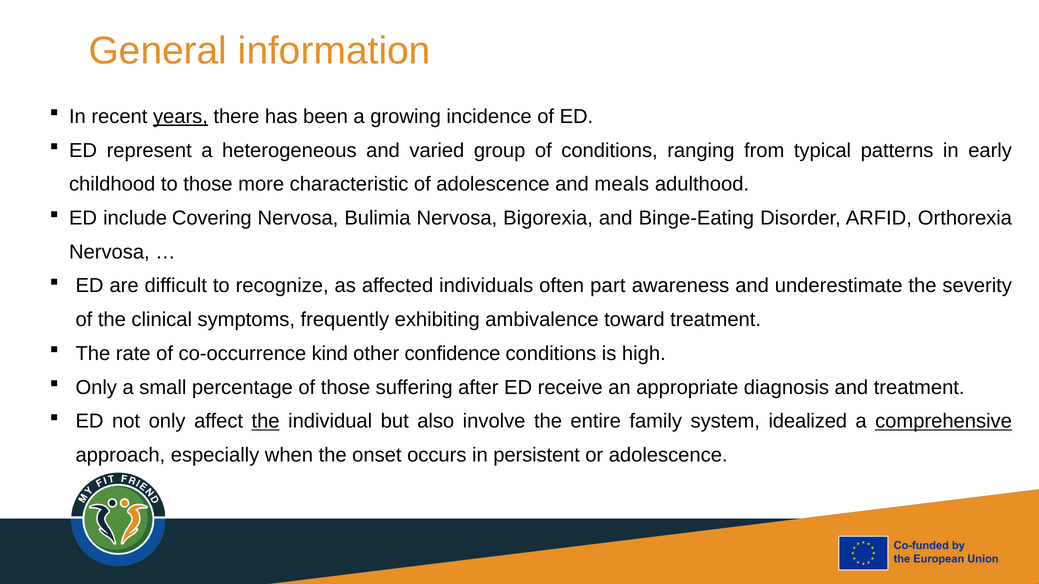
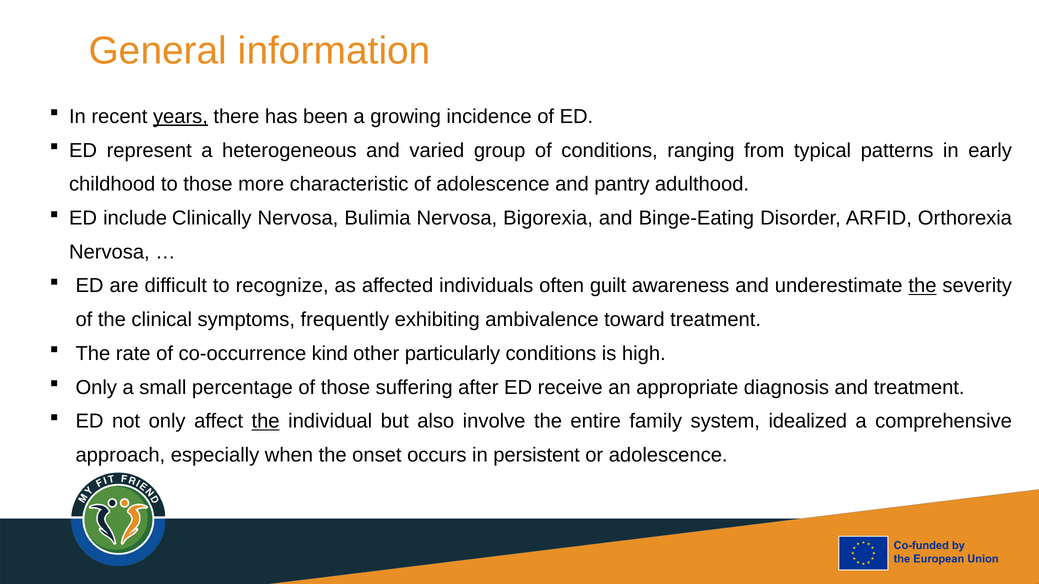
meals: meals -> pantry (622, 184)
Covering: Covering -> Clinically (212, 218)
part: part -> guilt (608, 286)
the underline: none -> present (923, 286)
confidence: confidence -> particularly (452, 354)
comprehensive underline: present -> none (944, 422)
